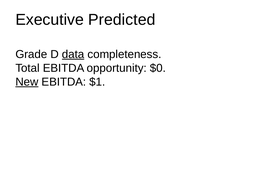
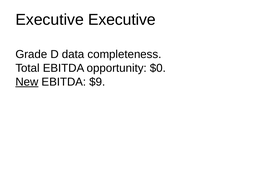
Executive Predicted: Predicted -> Executive (122, 20)
data underline: present -> none (73, 54)
$1: $1 -> $9 (97, 82)
